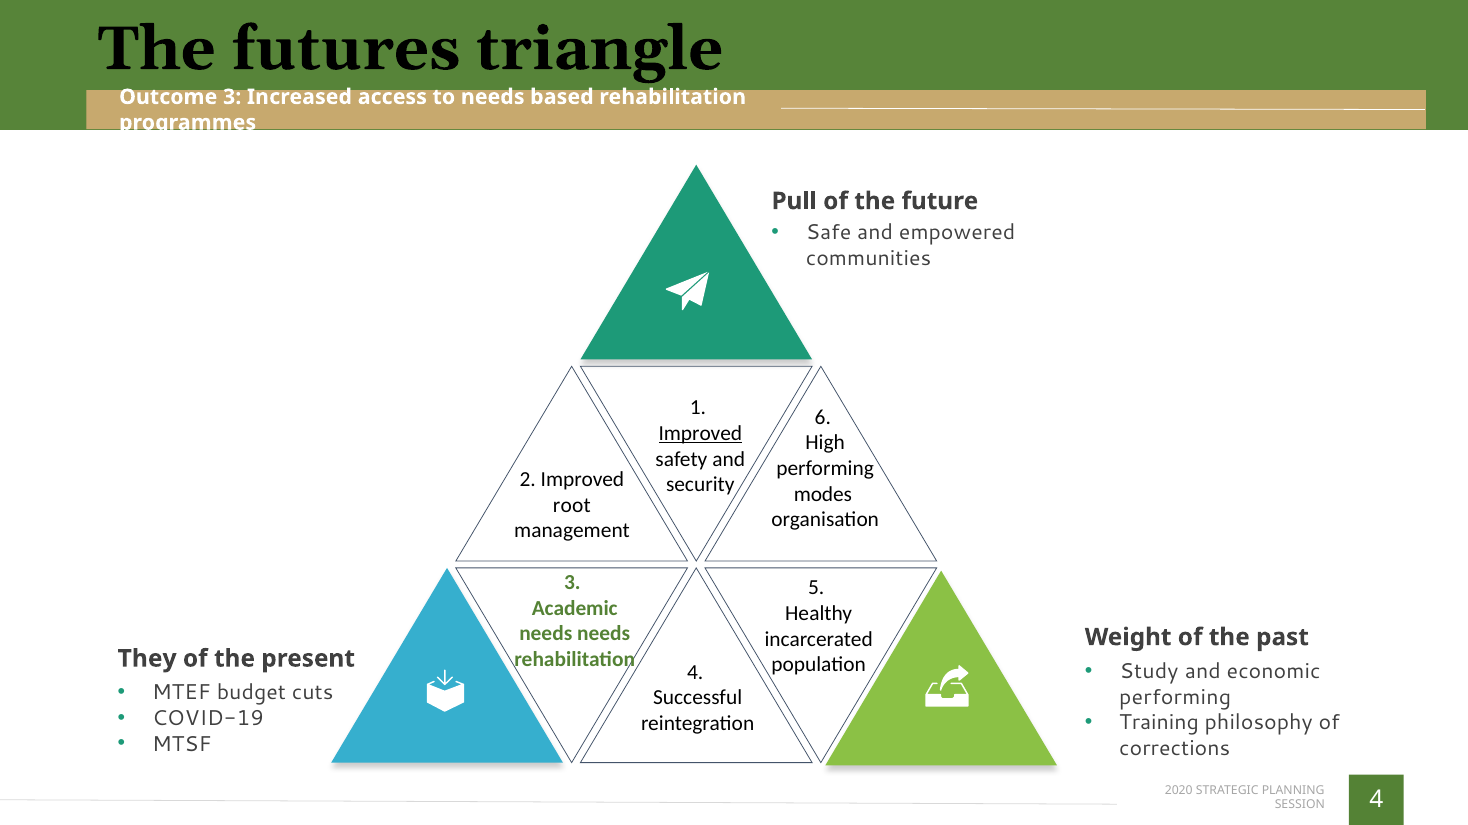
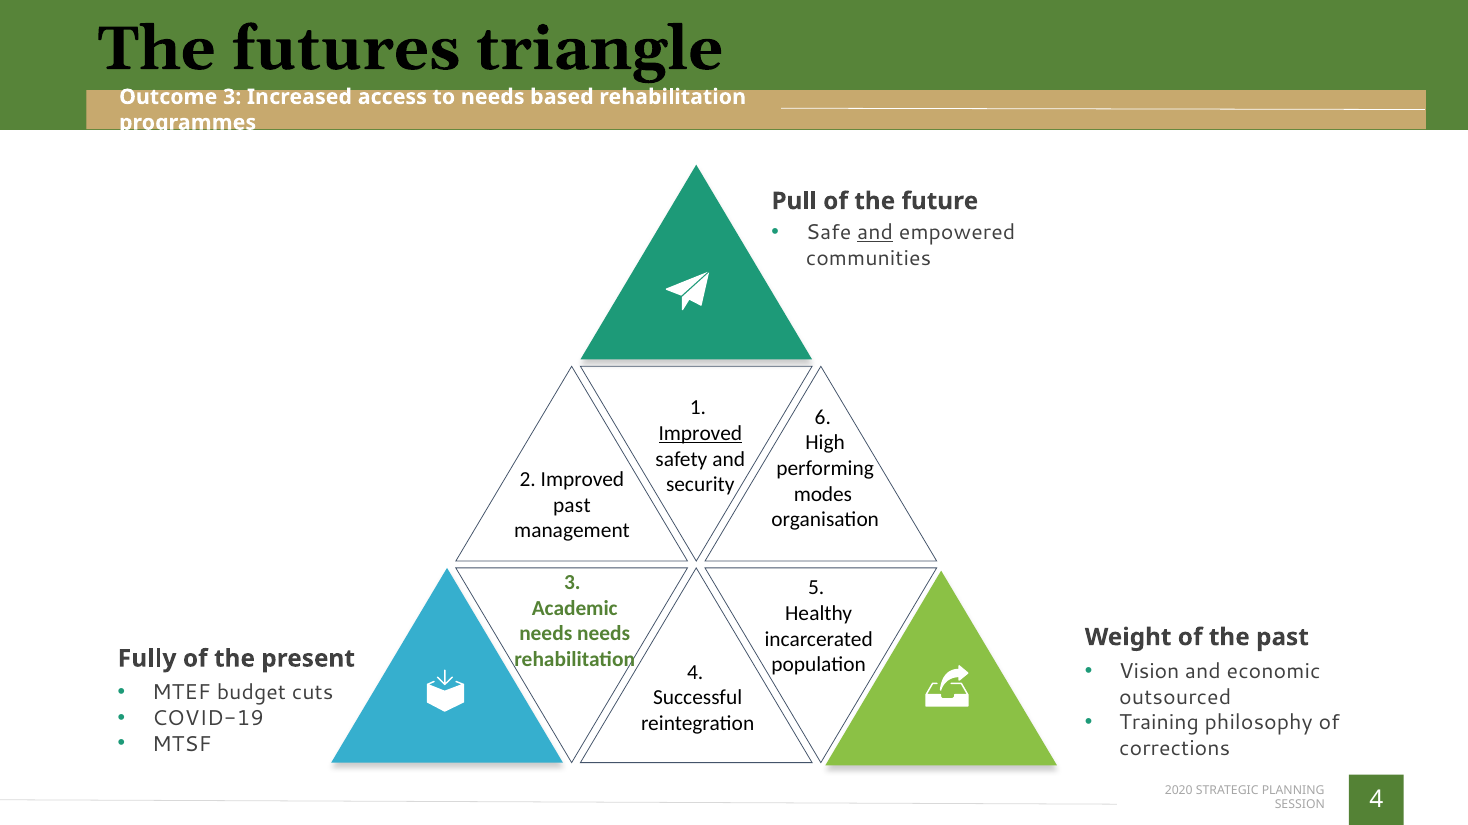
and underline: none -> present (875, 233)
root: root -> past (572, 506)
They: They -> Fully (147, 659)
Study: Study -> Vision (1149, 672)
performing: performing -> outsourced (1175, 698)
